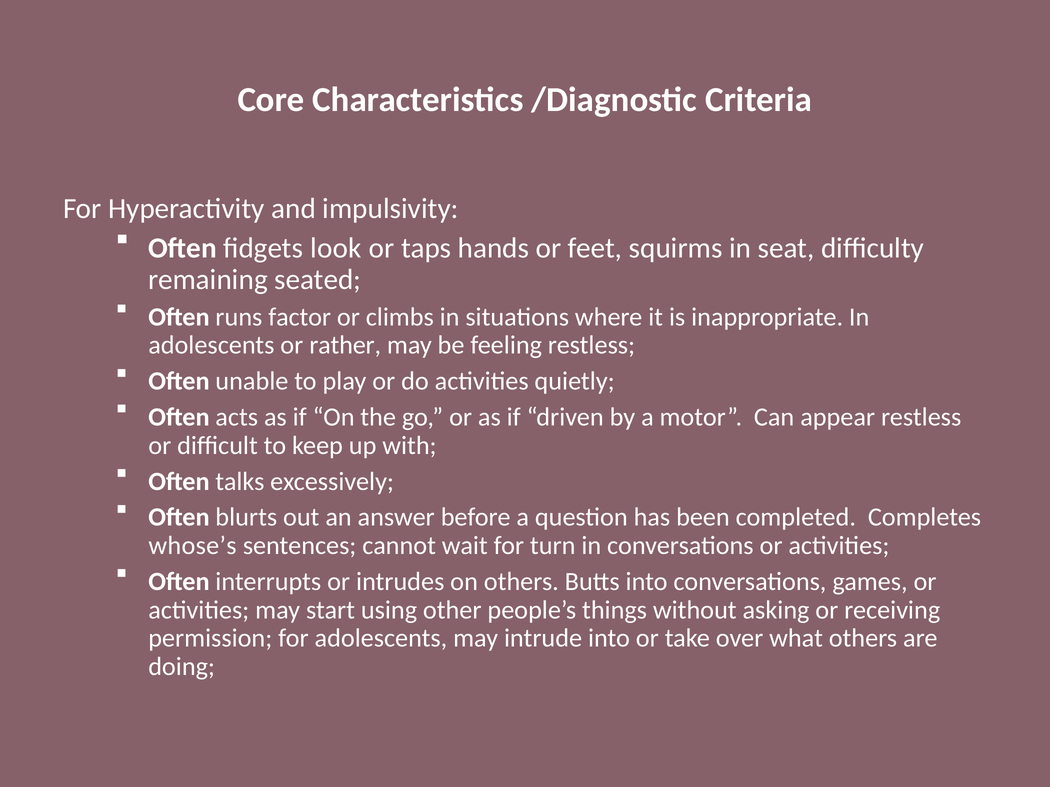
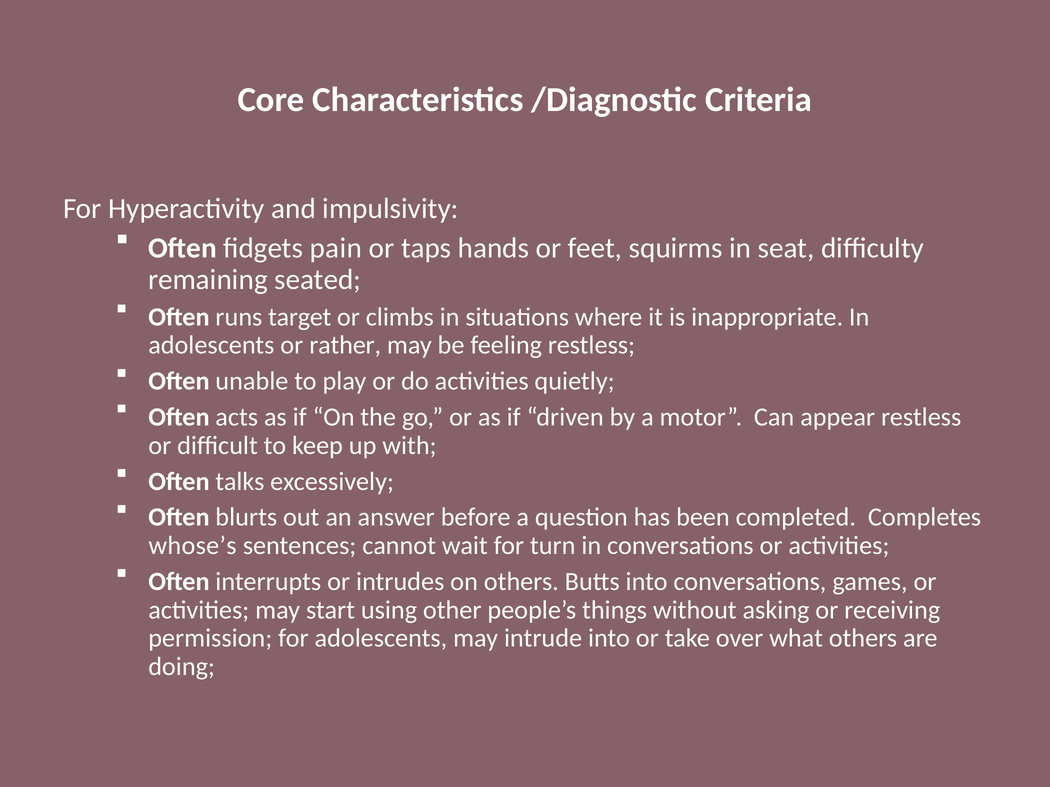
look: look -> pain (336, 248)
factor: factor -> target (300, 317)
